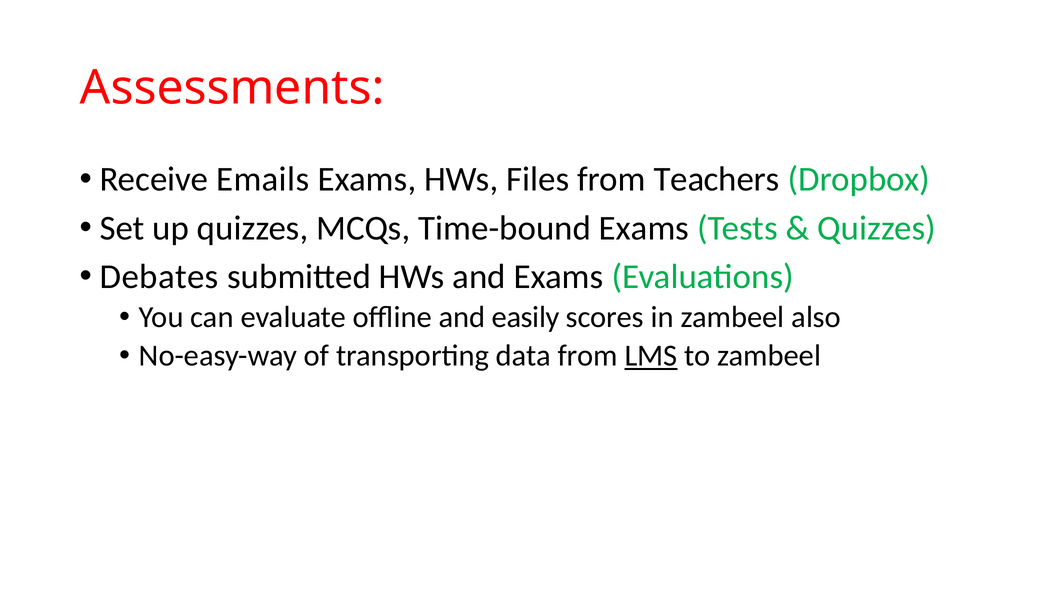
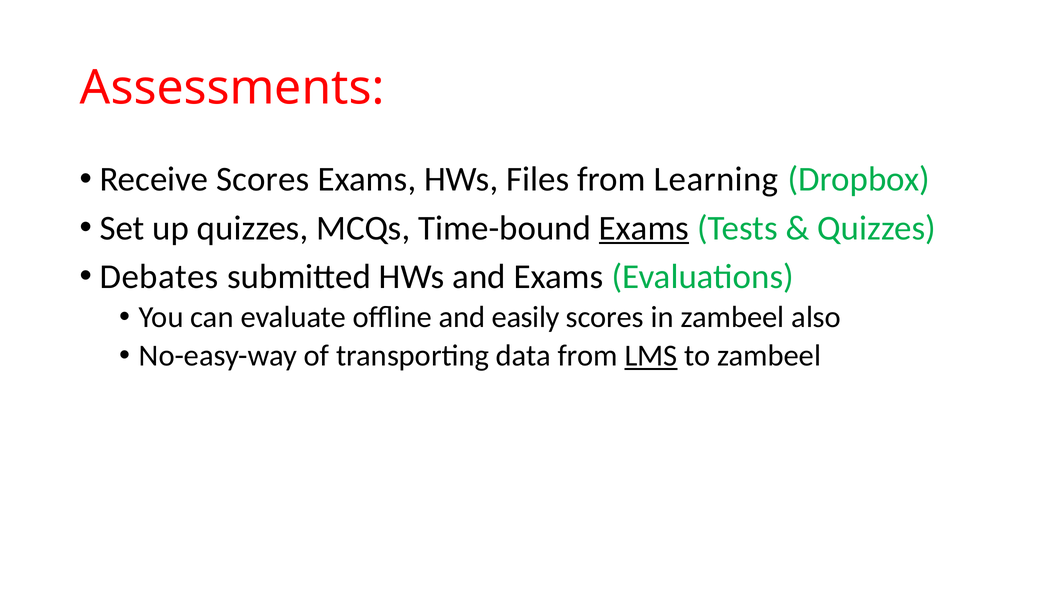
Receive Emails: Emails -> Scores (263, 180)
Teachers: Teachers -> Learning (716, 180)
Exams underline: none -> present (644, 228)
